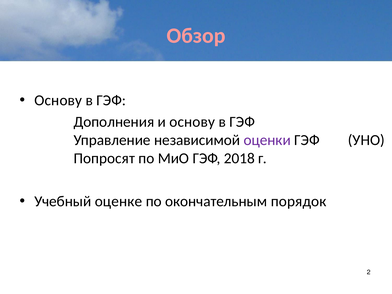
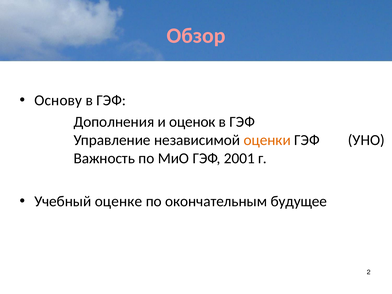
и основу: основу -> оценок (192, 122)
оценки colour: purple -> orange (267, 140)
Попросят: Попросят -> Важность (104, 158)
2018: 2018 -> 2001 (239, 158)
порядок: порядок -> будущее (299, 201)
